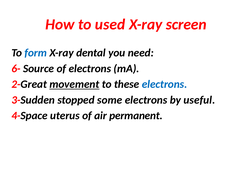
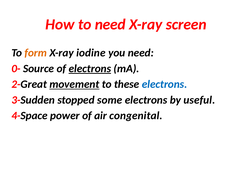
to used: used -> need (110, 24)
form colour: blue -> orange (36, 53)
dental: dental -> iodine (91, 53)
6-: 6- -> 0- (16, 69)
electrons underline: none -> present (90, 69)
uterus: uterus -> power (65, 116)
permanent: permanent -> congenital (136, 116)
